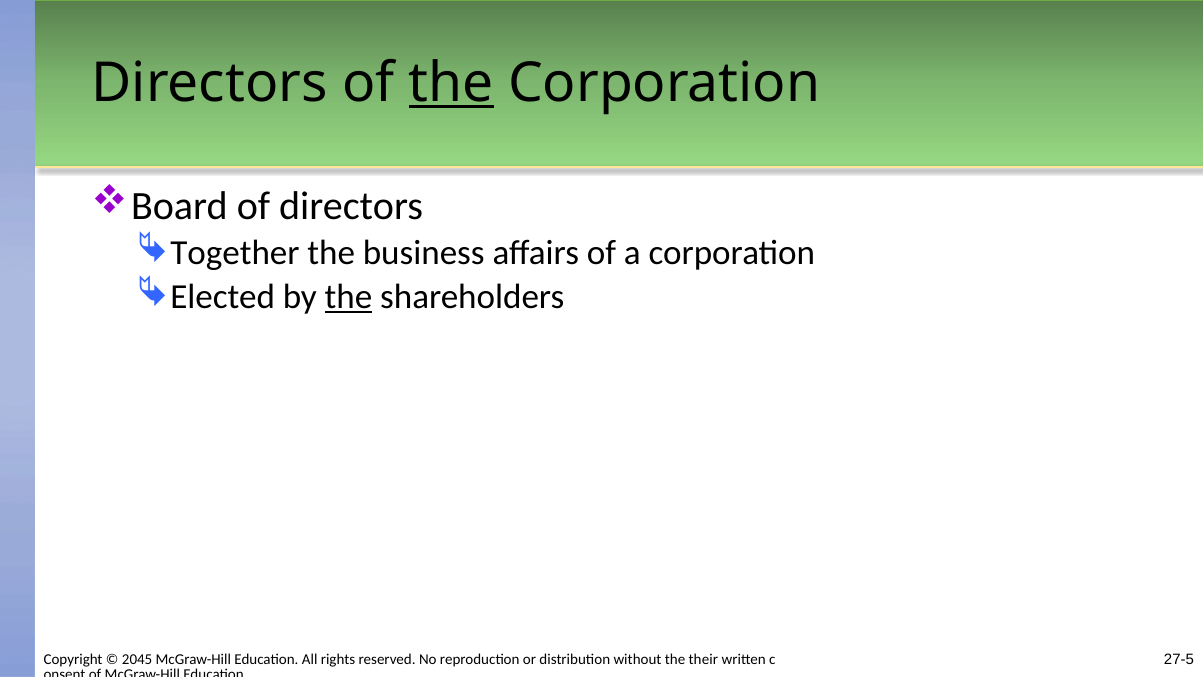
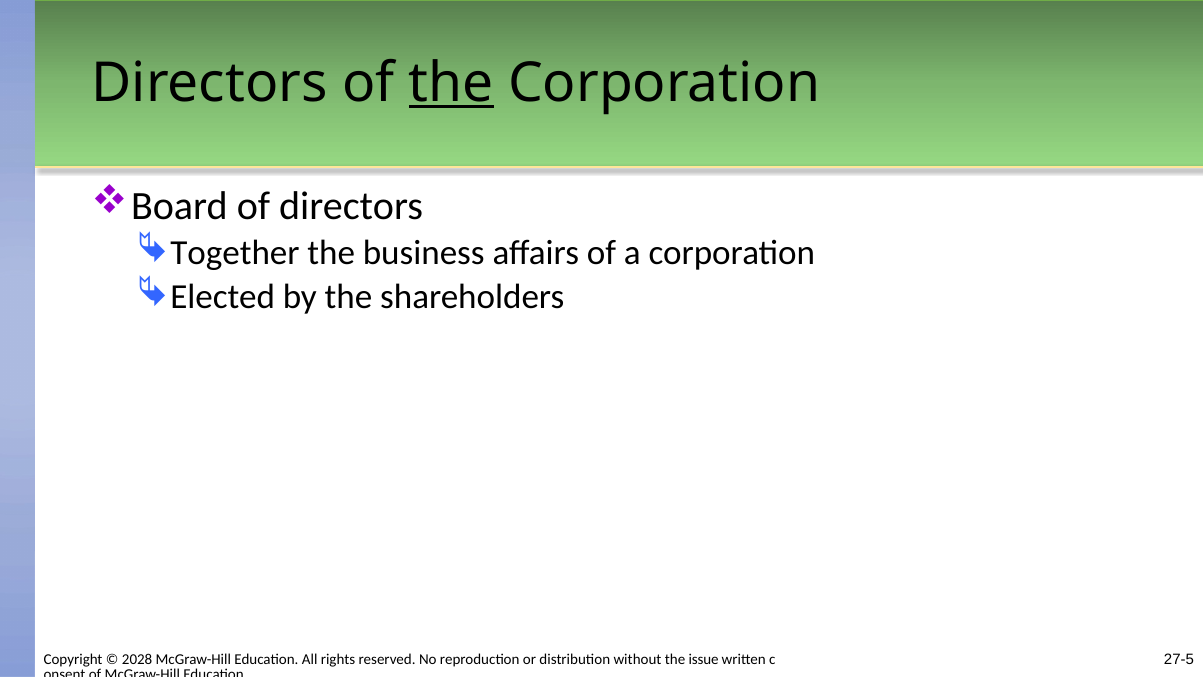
the underline: present -> none (349, 297)
2045: 2045 -> 2028 (137, 660)
their: their -> issue (704, 660)
